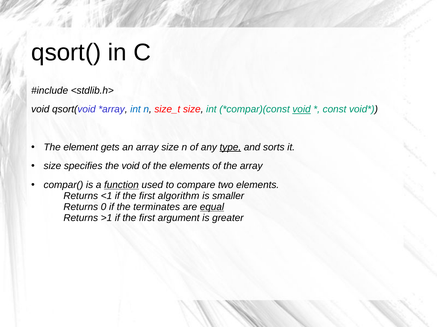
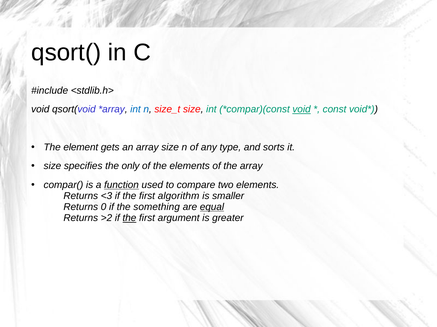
type underline: present -> none (230, 147)
the void: void -> only (131, 166)
<1: <1 -> <3 (106, 196)
terminates: terminates -> something (157, 207)
>1: >1 -> >2 (106, 218)
the underline: none -> present (129, 218)
